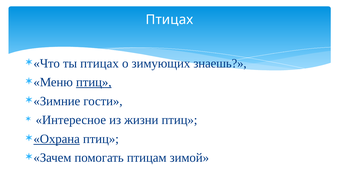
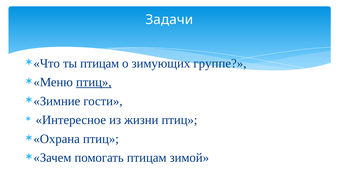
Птицах: Птицах -> Задачи (169, 20)
ты птицах: птицах -> птицам (100, 63)
знаешь: знаешь -> группе (220, 63)
Охрана underline: present -> none (57, 139)
